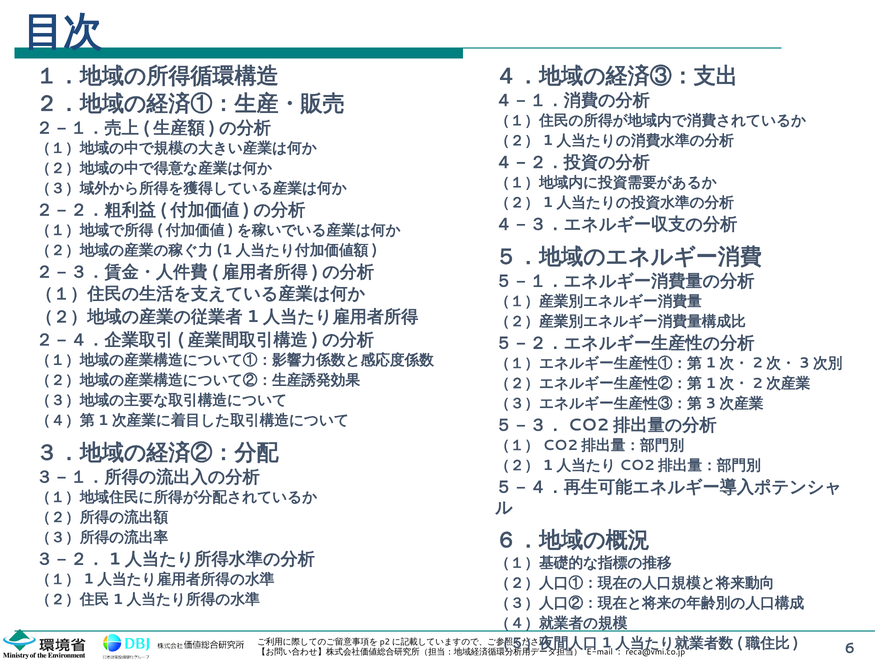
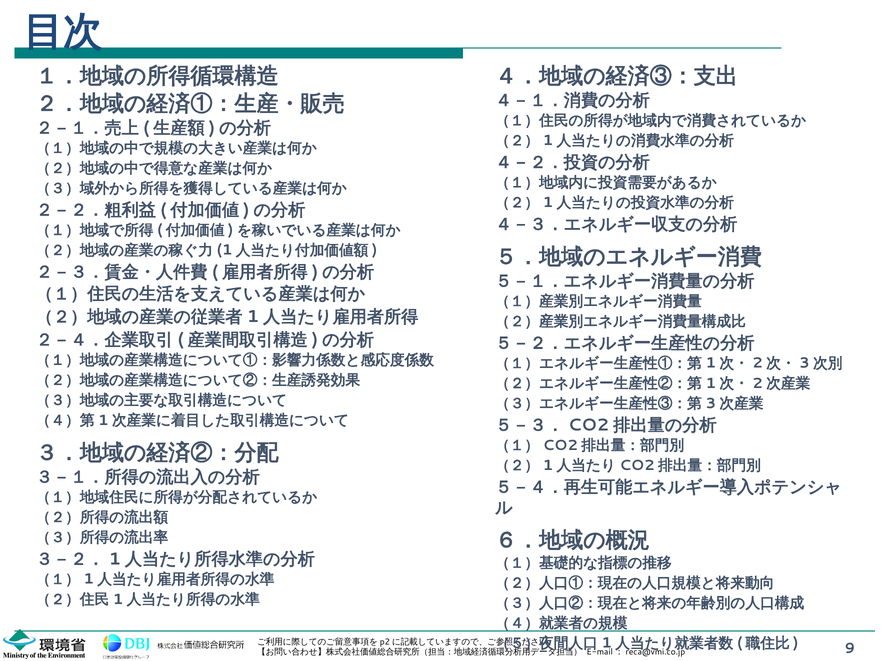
6: 6 -> 9 (850, 648)
